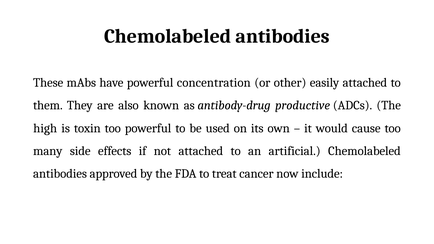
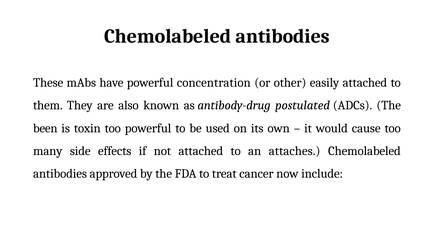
productive: productive -> postulated (303, 105)
high: high -> been (45, 128)
artificial: artificial -> attaches (295, 151)
